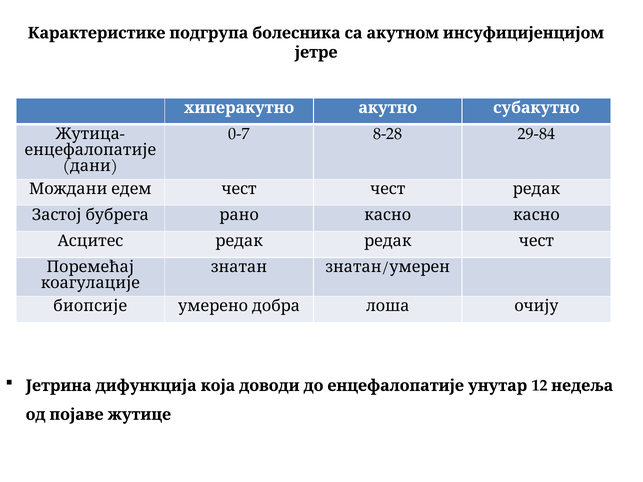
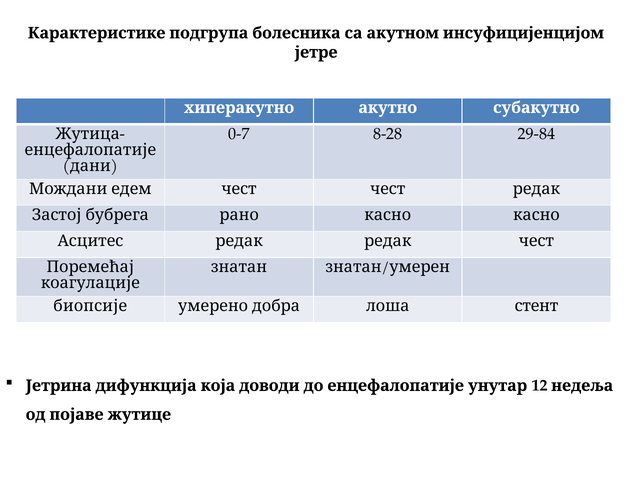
очију: очију -> стент (536, 306)
